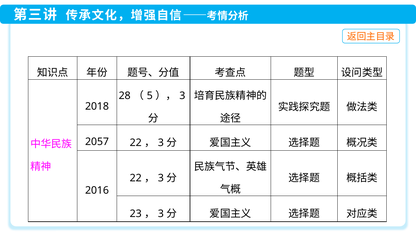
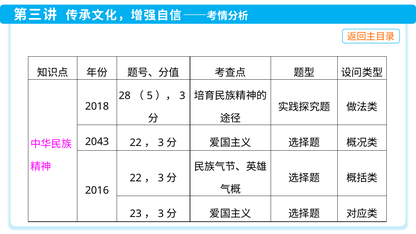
2057: 2057 -> 2043 (97, 142)
